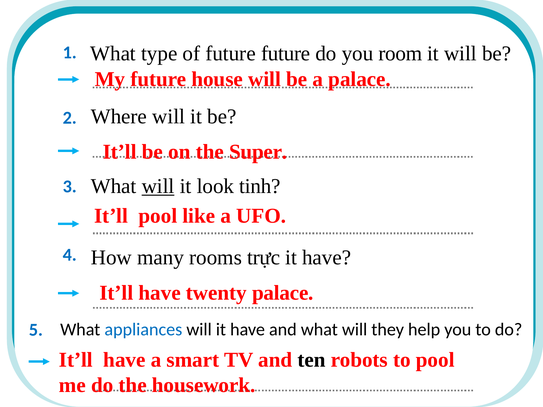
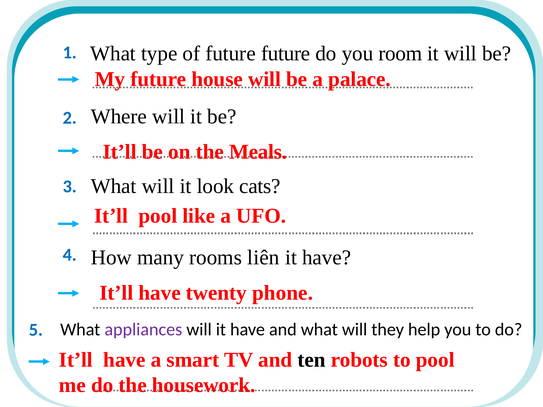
Super: Super -> Meals (258, 152)
will underline: present -> none (158, 186)
tinh: tinh -> cats (260, 186)
trực: trực -> liên (263, 258)
twenty palace: palace -> phone (283, 293)
appliances colour: blue -> purple (143, 330)
